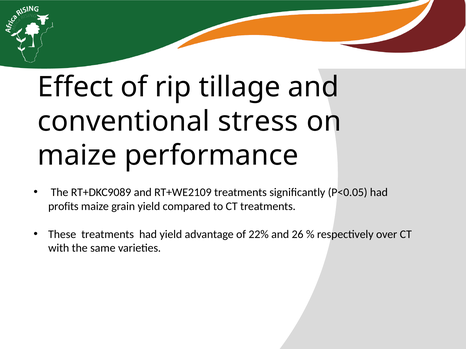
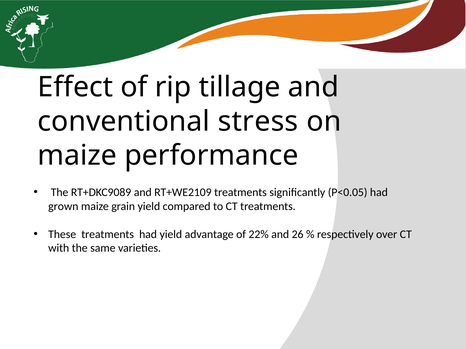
profits: profits -> grown (63, 207)
